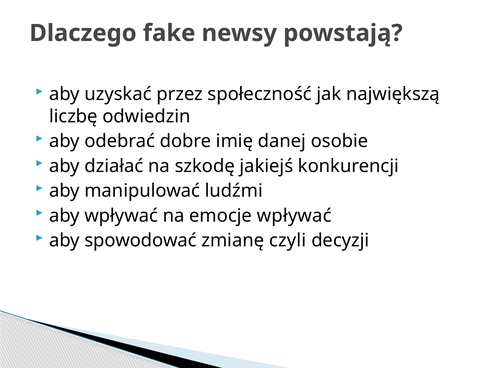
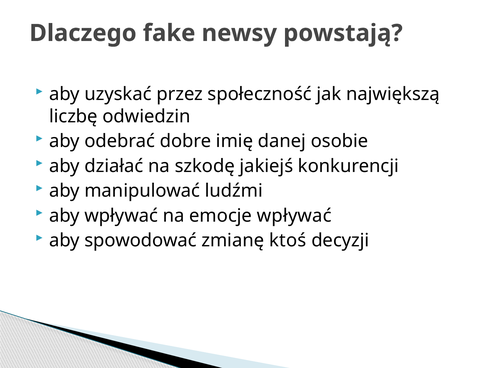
czyli: czyli -> ktoś (288, 241)
